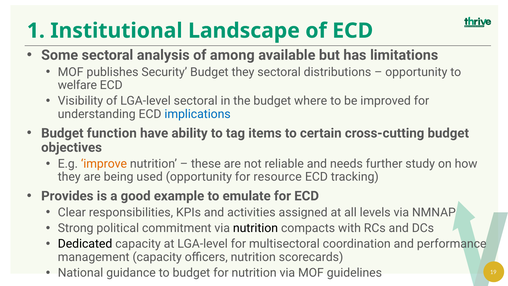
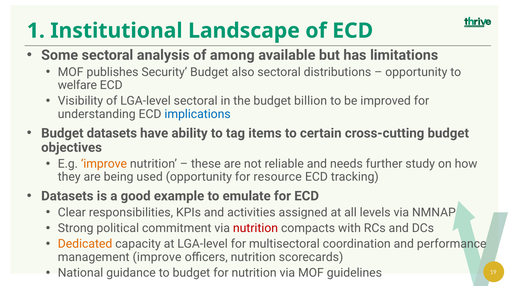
Budget they: they -> also (243, 72)
where: where -> billion (311, 101)
Budget function: function -> datasets (112, 133)
Provides: Provides -> Datasets (67, 196)
nutrition colour: black -> red (255, 228)
Dedicated colour: black -> orange (85, 244)
management capacity: capacity -> improve (157, 257)
